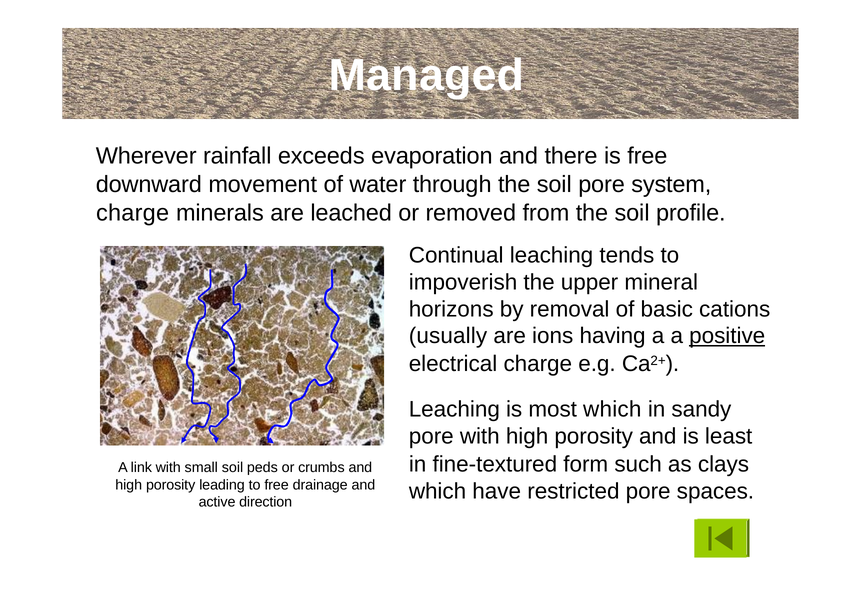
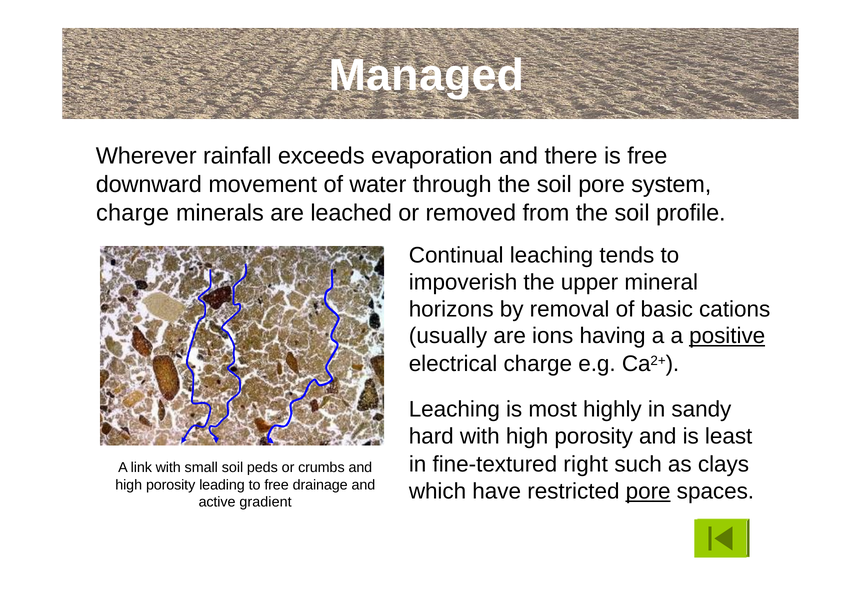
most which: which -> highly (612, 409)
pore: pore -> hard (431, 436)
form: form -> right (586, 464)
pore underline: none -> present (648, 491)
direction: direction -> gradient (266, 502)
